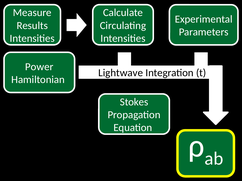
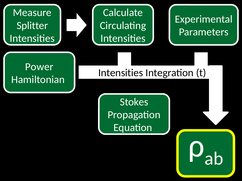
Results: Results -> Splitter (32, 26)
Lightwave: Lightwave -> Intensities (121, 73)
